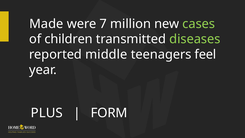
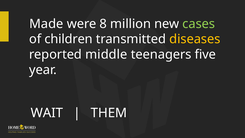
7: 7 -> 8 (103, 24)
diseases colour: light green -> yellow (195, 39)
feel: feel -> five (205, 54)
PLUS: PLUS -> WAIT (47, 113)
FORM: FORM -> THEM (109, 113)
